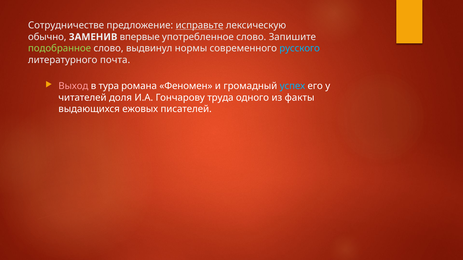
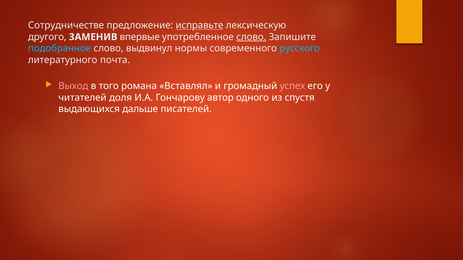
обычно: обычно -> другого (47, 37)
слово underline: none -> present (251, 37)
подобранное colour: light green -> light blue (60, 49)
тура: тура -> того (109, 86)
Феномен: Феномен -> Вставлял (186, 86)
успех colour: light blue -> pink (292, 86)
труда: труда -> автор (220, 98)
факты: факты -> спустя (300, 98)
ежовых: ежовых -> дальше (140, 109)
